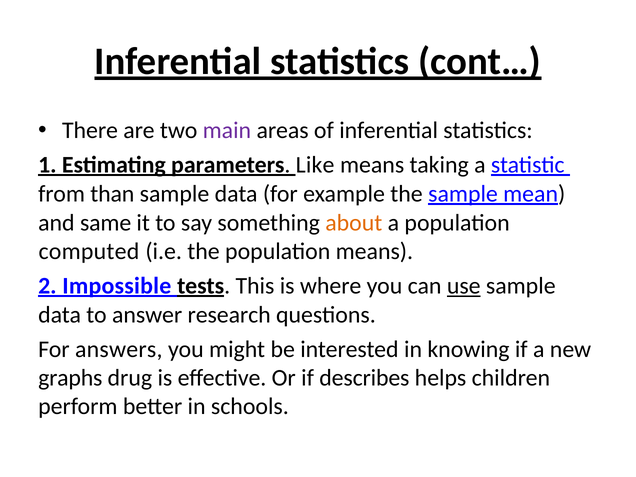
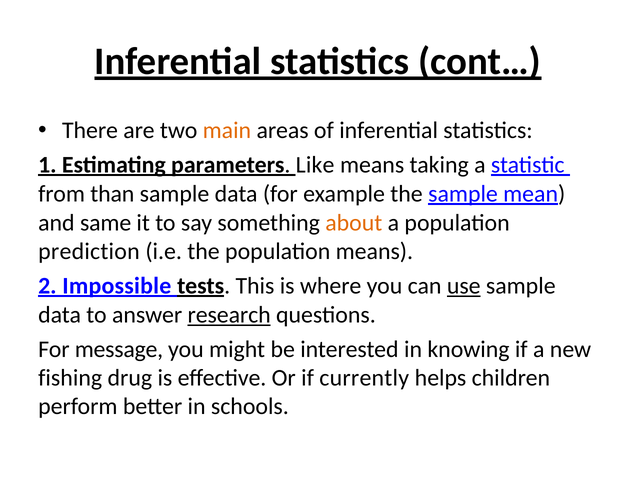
main colour: purple -> orange (227, 130)
computed: computed -> prediction (89, 252)
research underline: none -> present (229, 315)
answers: answers -> message (119, 349)
graphs: graphs -> fishing (70, 378)
describes: describes -> currently (364, 378)
